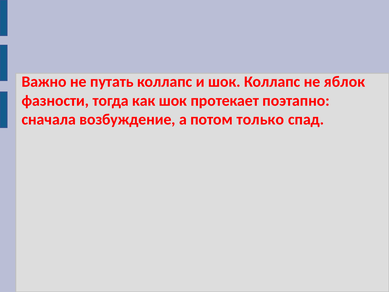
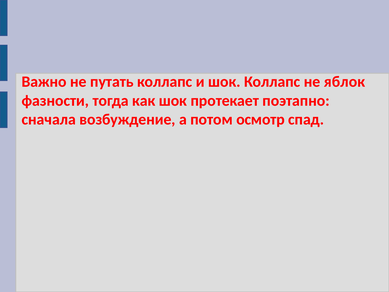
только: только -> осмотр (260, 119)
